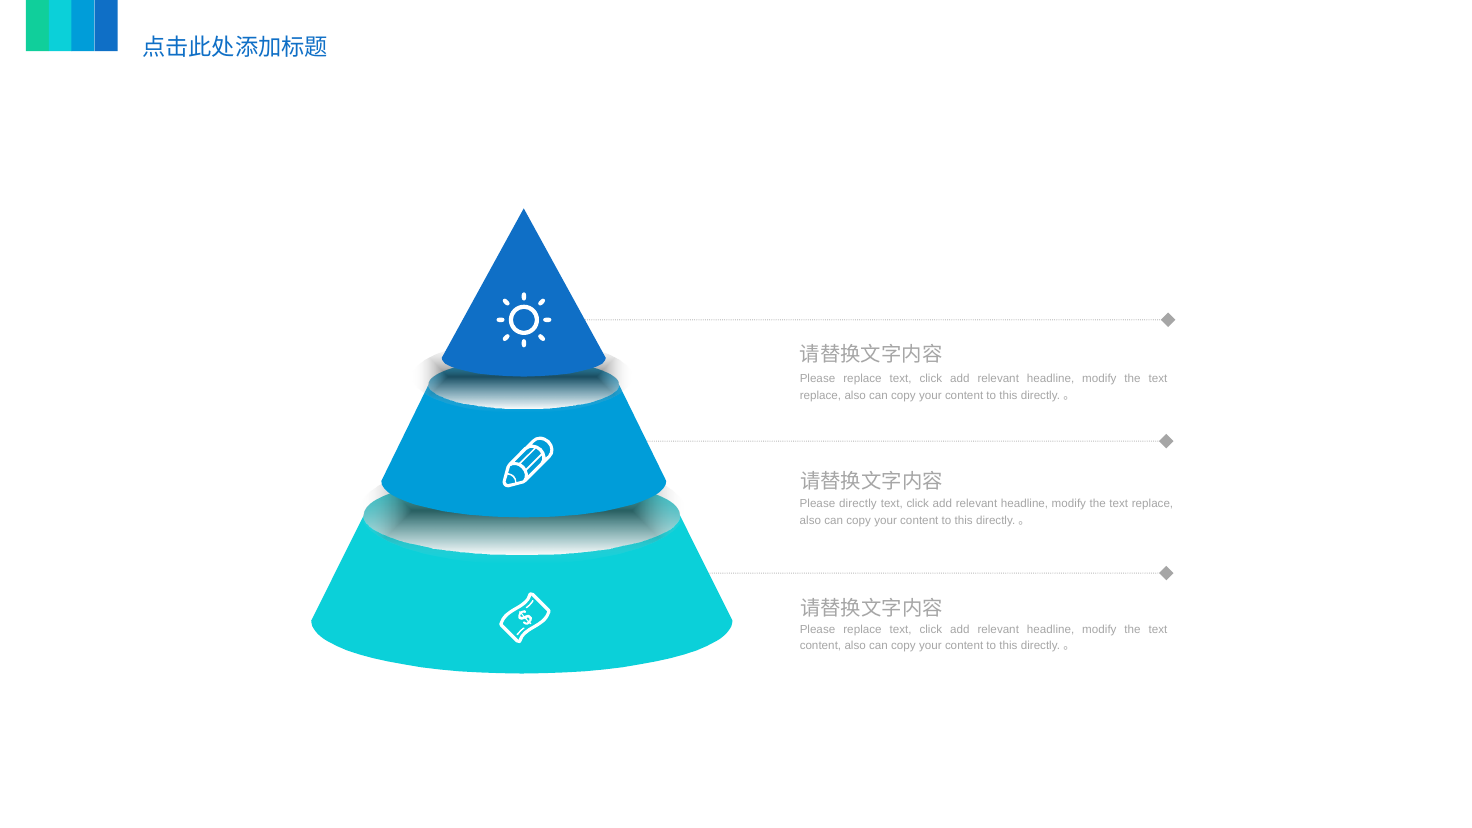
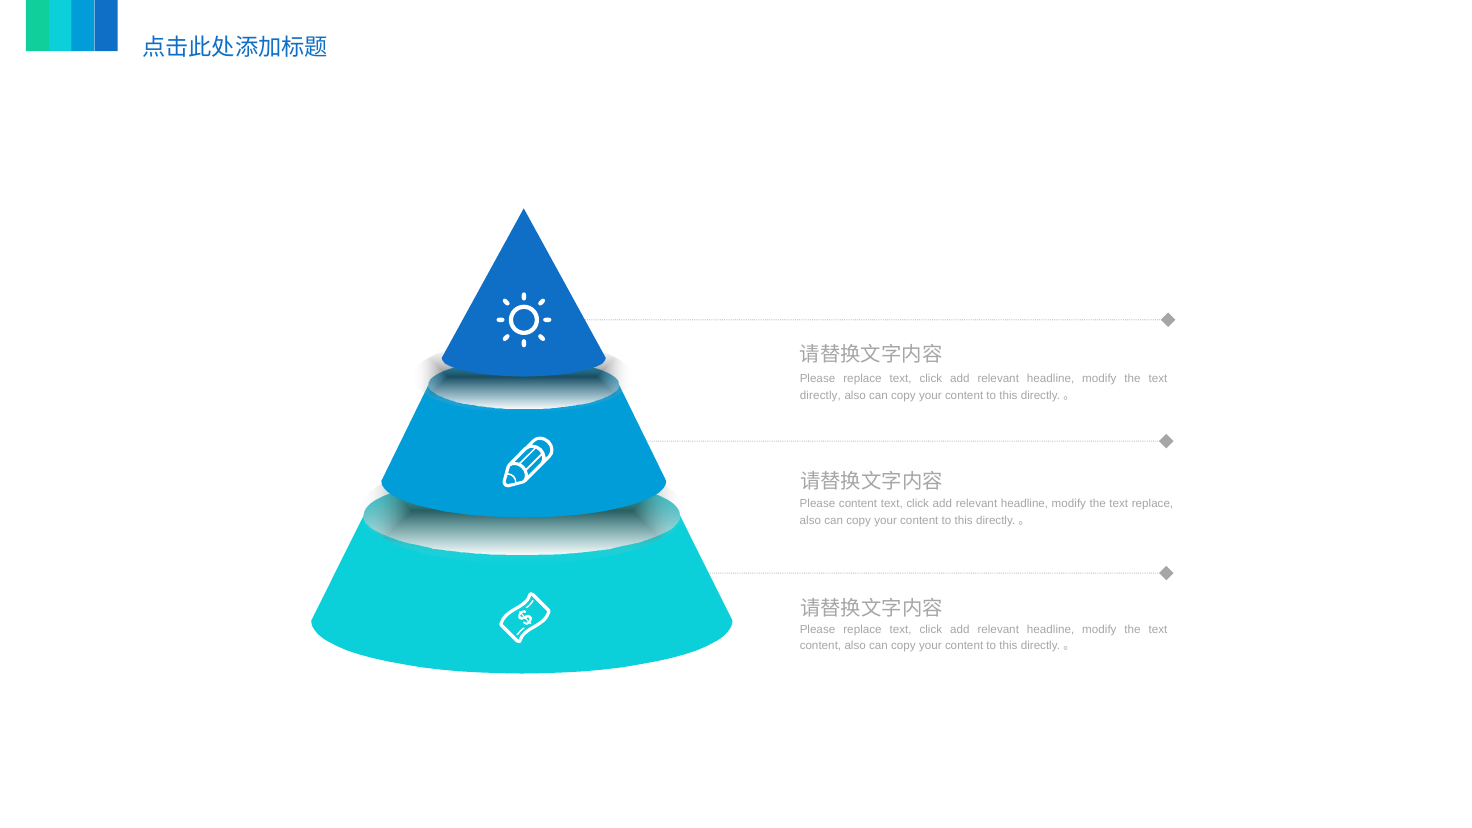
replace: replace -> directly (820, 395)
Please directly: directly -> content (858, 504)
